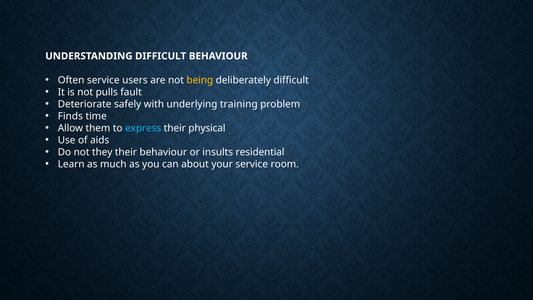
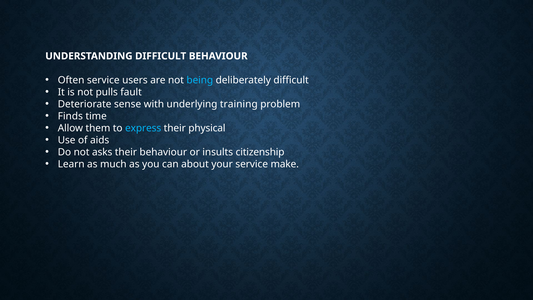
being colour: yellow -> light blue (200, 80)
safely: safely -> sense (128, 104)
they: they -> asks (102, 152)
residential: residential -> citizenship (260, 152)
room: room -> make (285, 164)
